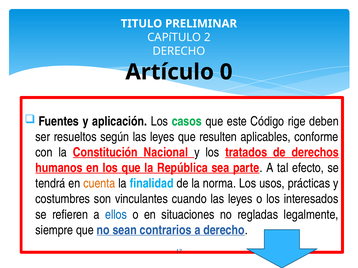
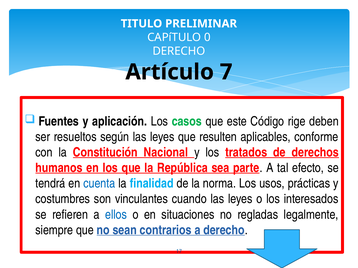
2: 2 -> 0 (207, 37)
0: 0 -> 7 (226, 72)
cuenta colour: orange -> blue (99, 184)
